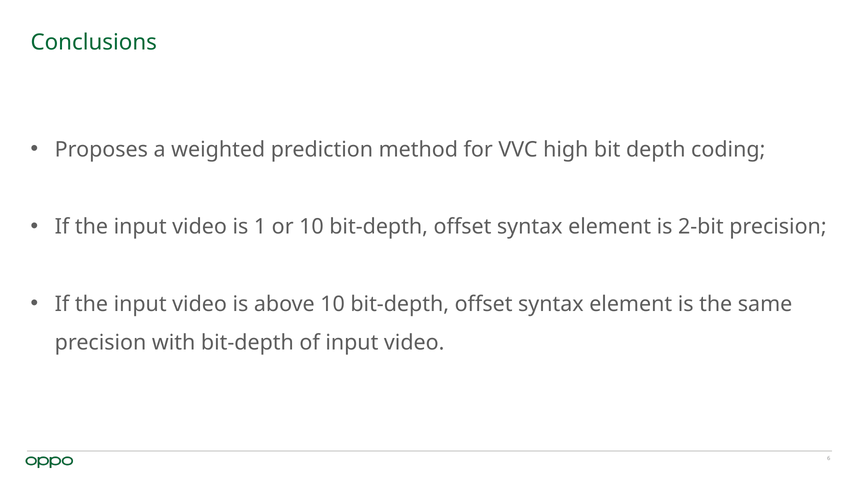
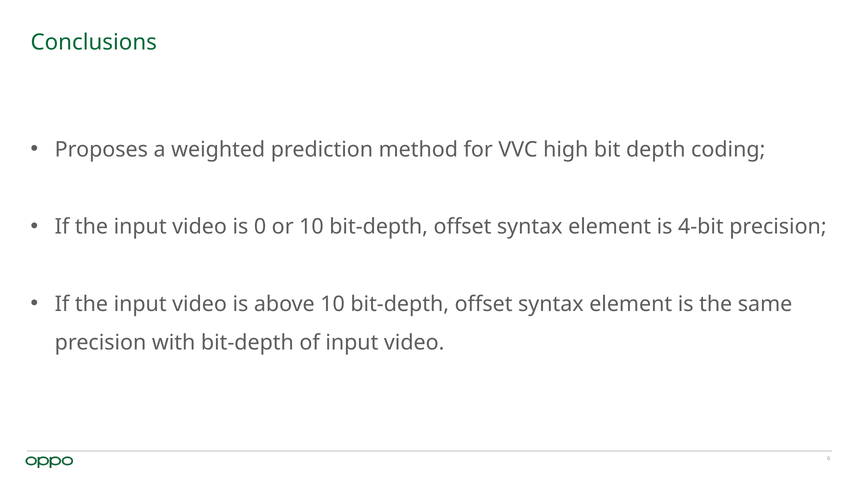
1: 1 -> 0 (260, 227)
2-bit: 2-bit -> 4-bit (701, 227)
